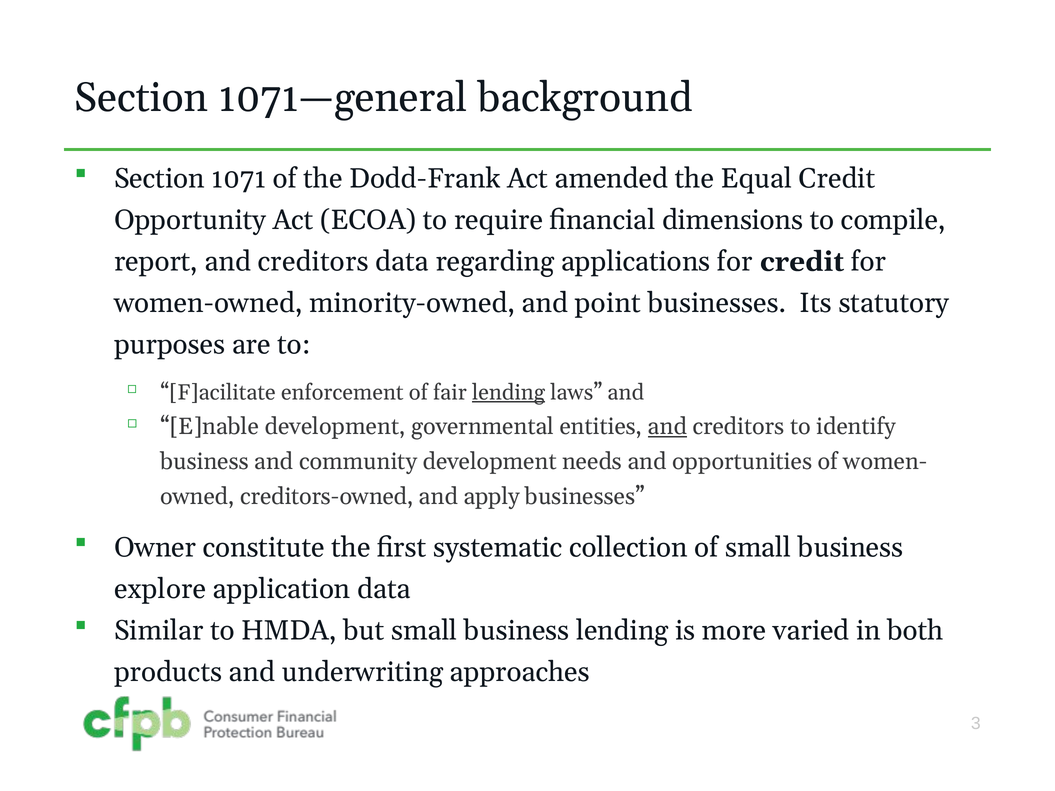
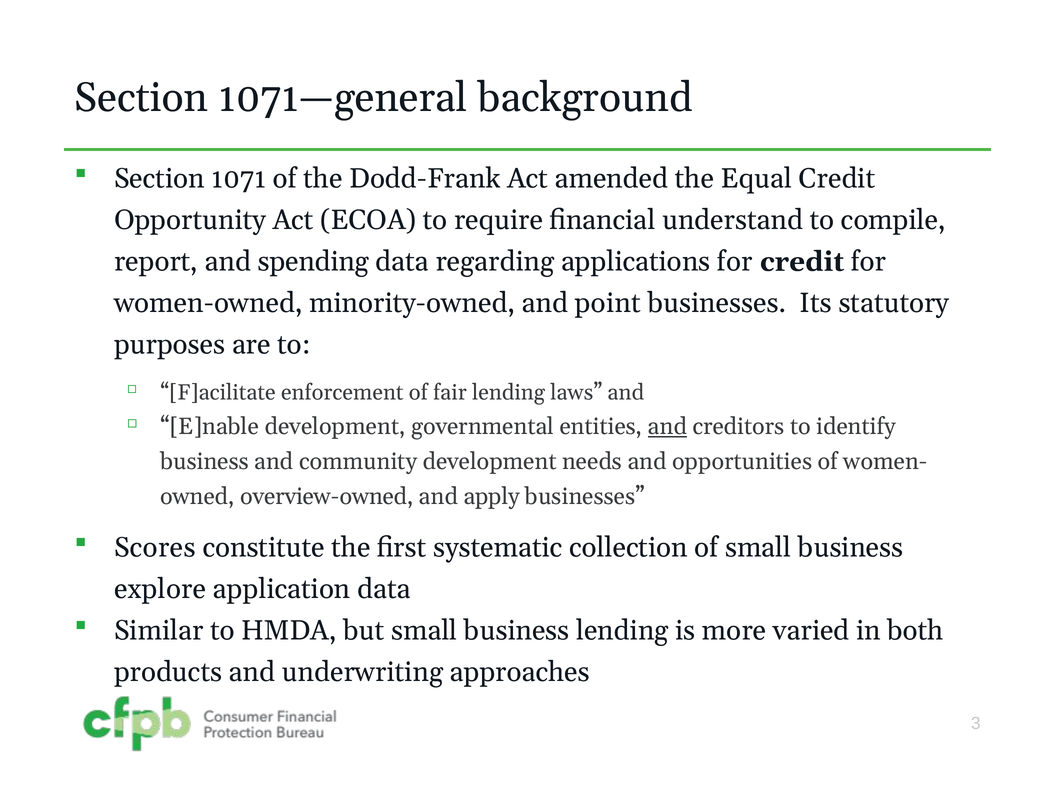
dimensions: dimensions -> understand (733, 220)
report and creditors: creditors -> spending (313, 262)
lending underline: present -> none (508, 393)
creditors-owned: creditors-owned -> overview-owned (327, 496)
Owner: Owner -> Scores (155, 548)
